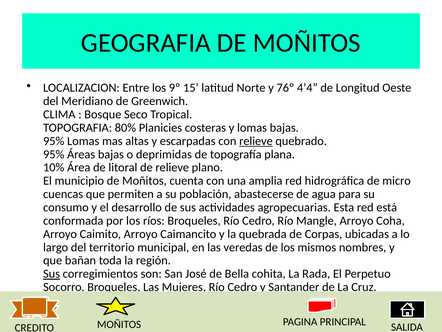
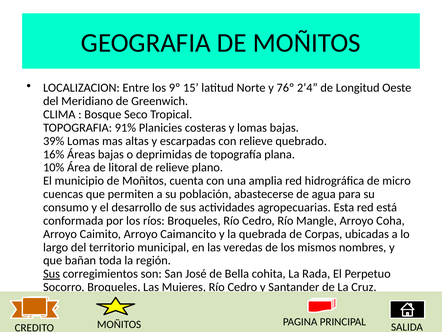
4’4: 4’4 -> 2’4 (307, 88)
80%: 80% -> 91% (125, 128)
95%: 95% -> 39% (54, 141)
relieve underline: present -> none (256, 141)
95%: 95% -> 16% (54, 154)
